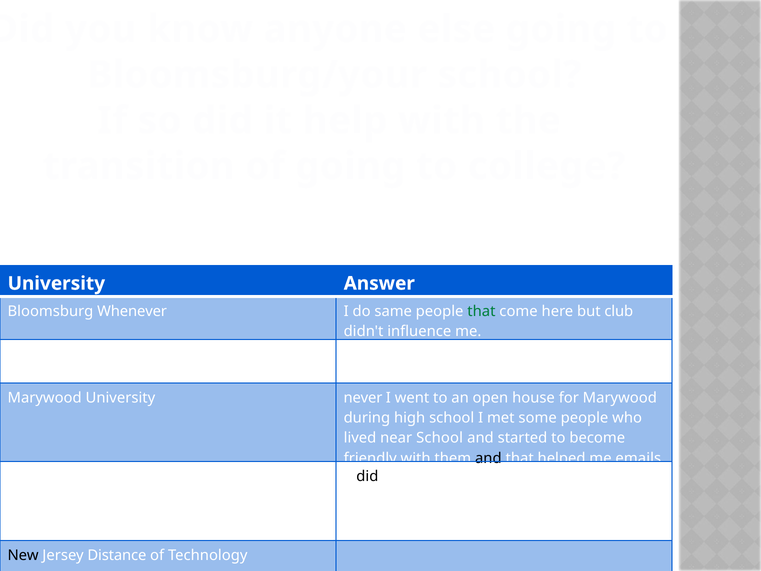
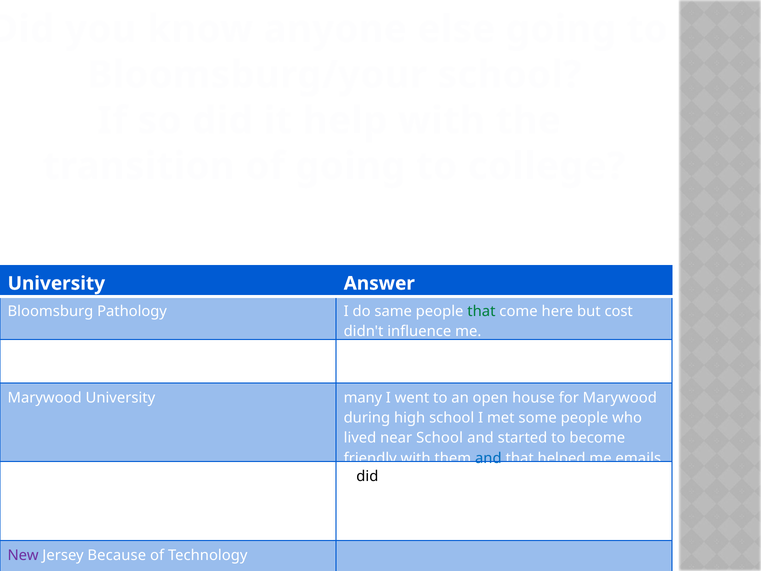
Whenever: Whenever -> Pathology (132, 311)
club: club -> cost (619, 311)
never: never -> many (363, 397)
and colour: black -> blue (488, 458)
New colour: black -> purple (23, 555)
Distance: Distance -> Because (117, 555)
